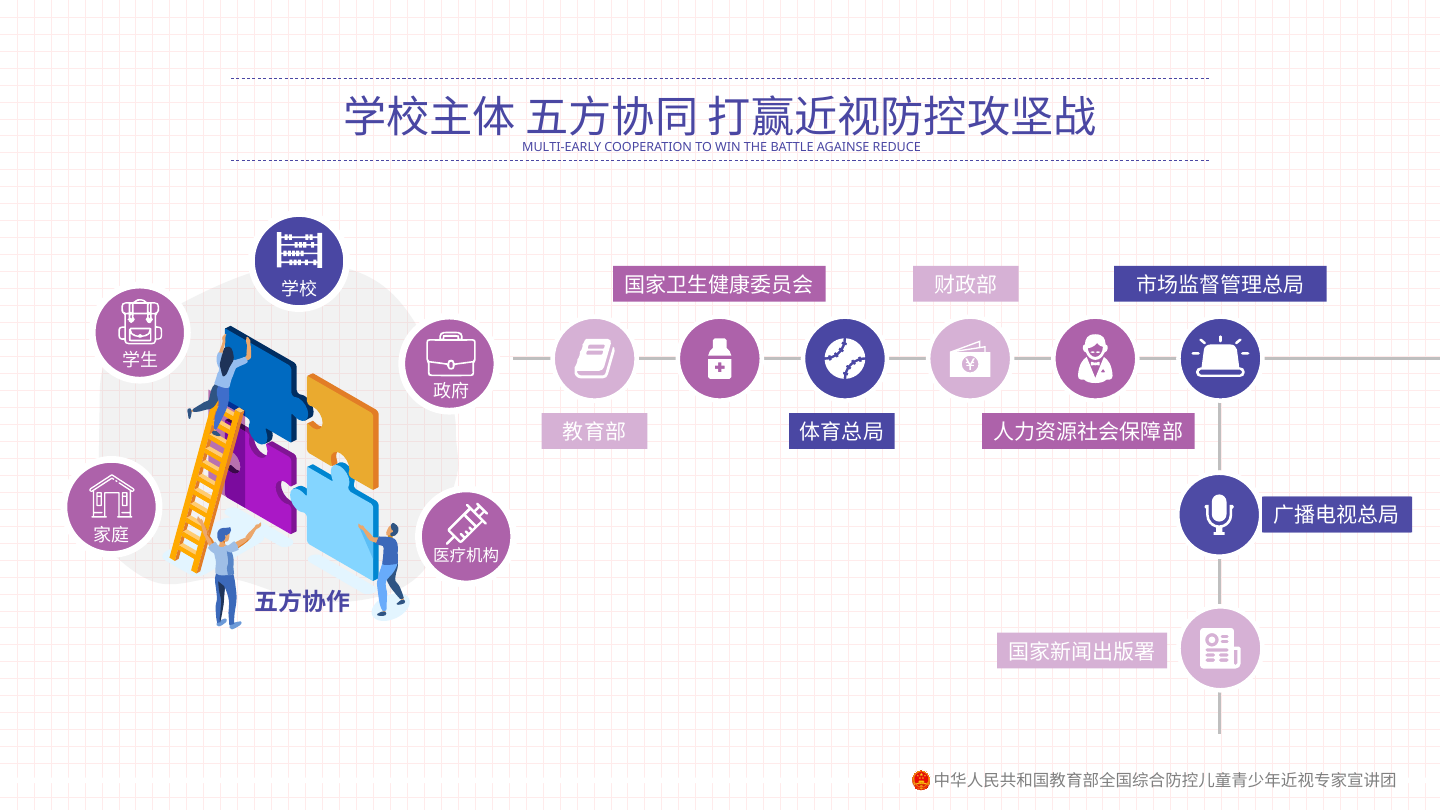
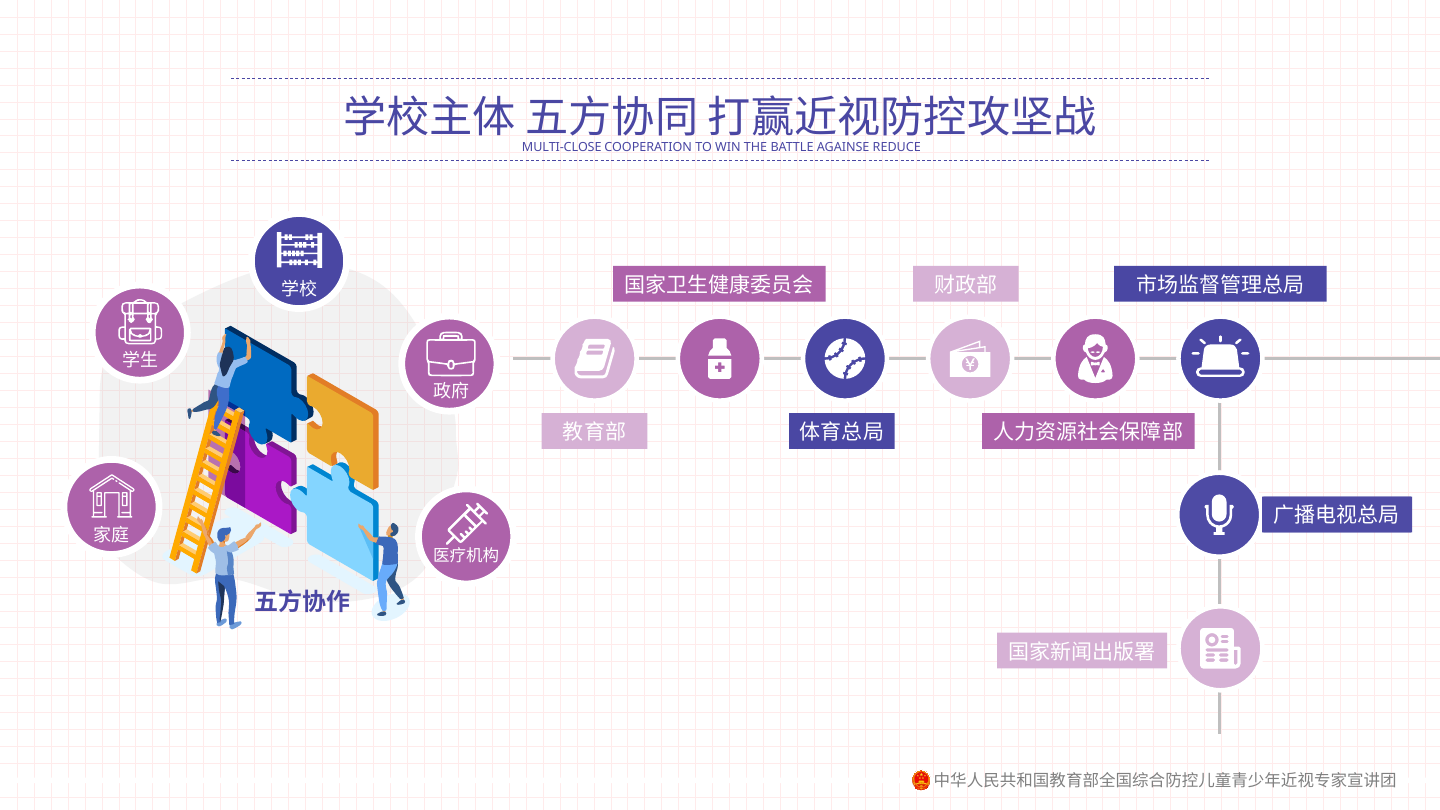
MULTI-EARLY: MULTI-EARLY -> MULTI-CLOSE (562, 148)
